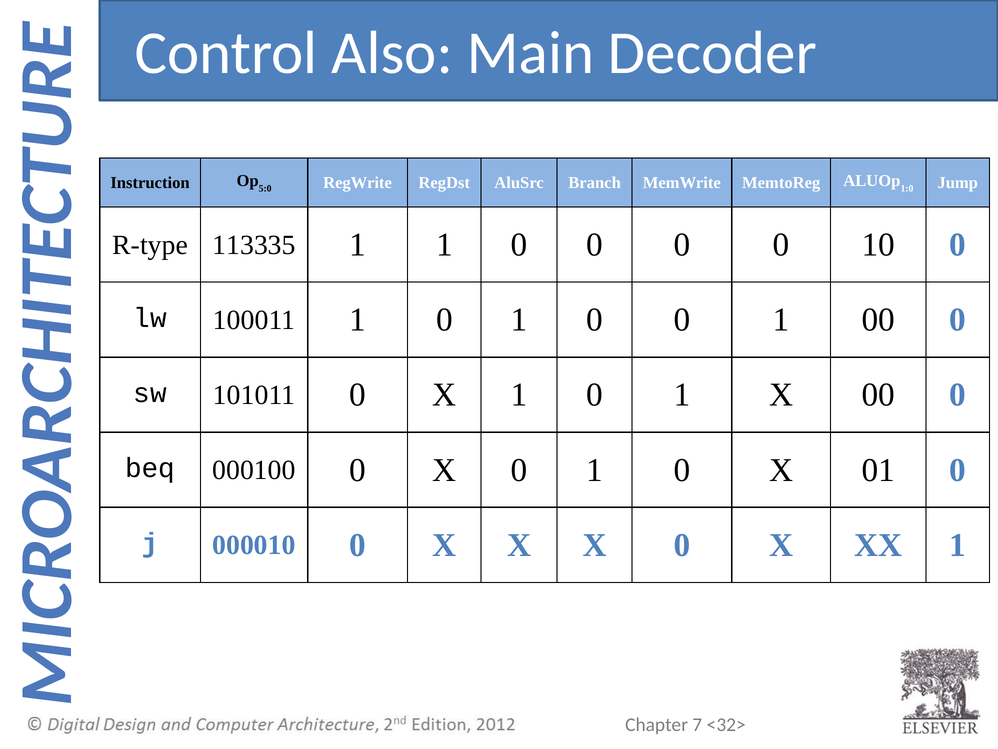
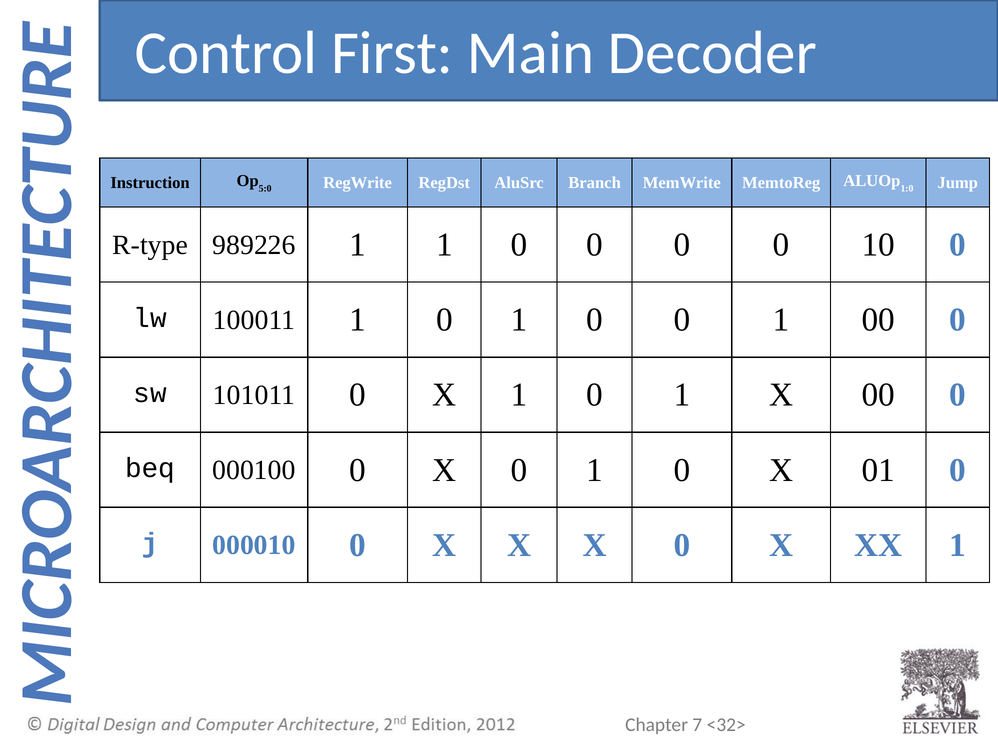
Also: Also -> First (392, 53)
113335: 113335 -> 989226 (254, 245)
